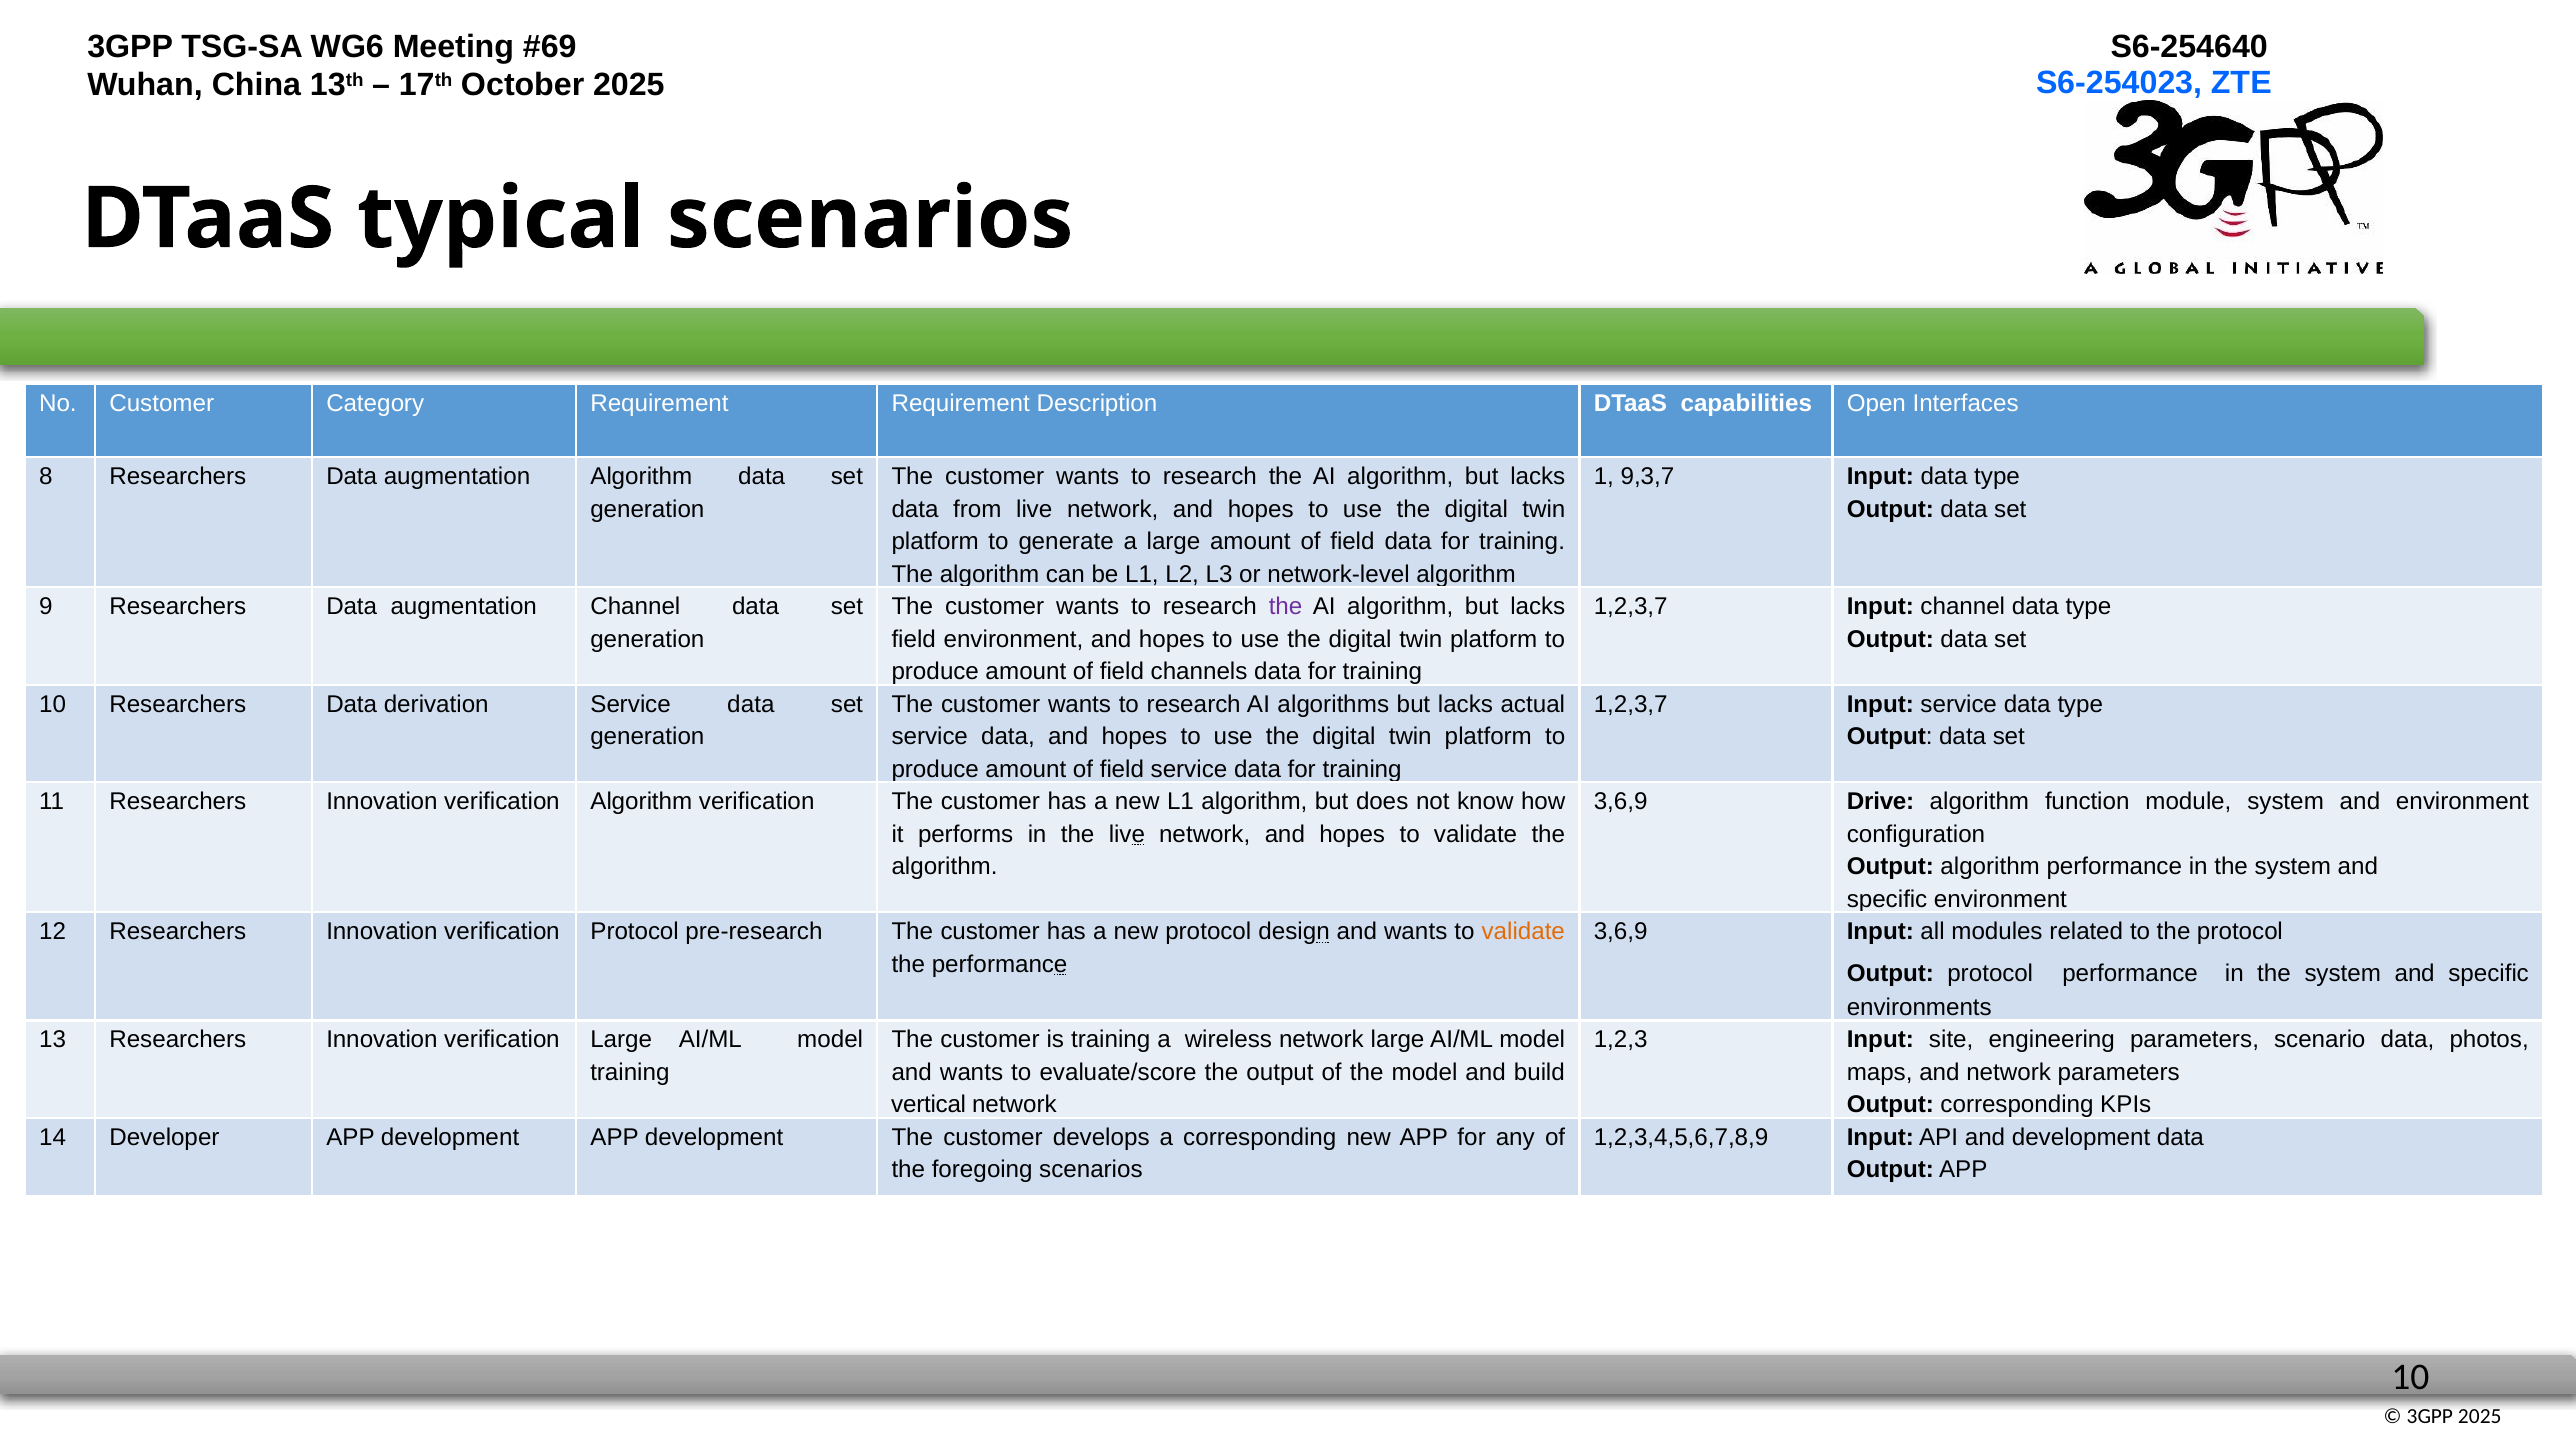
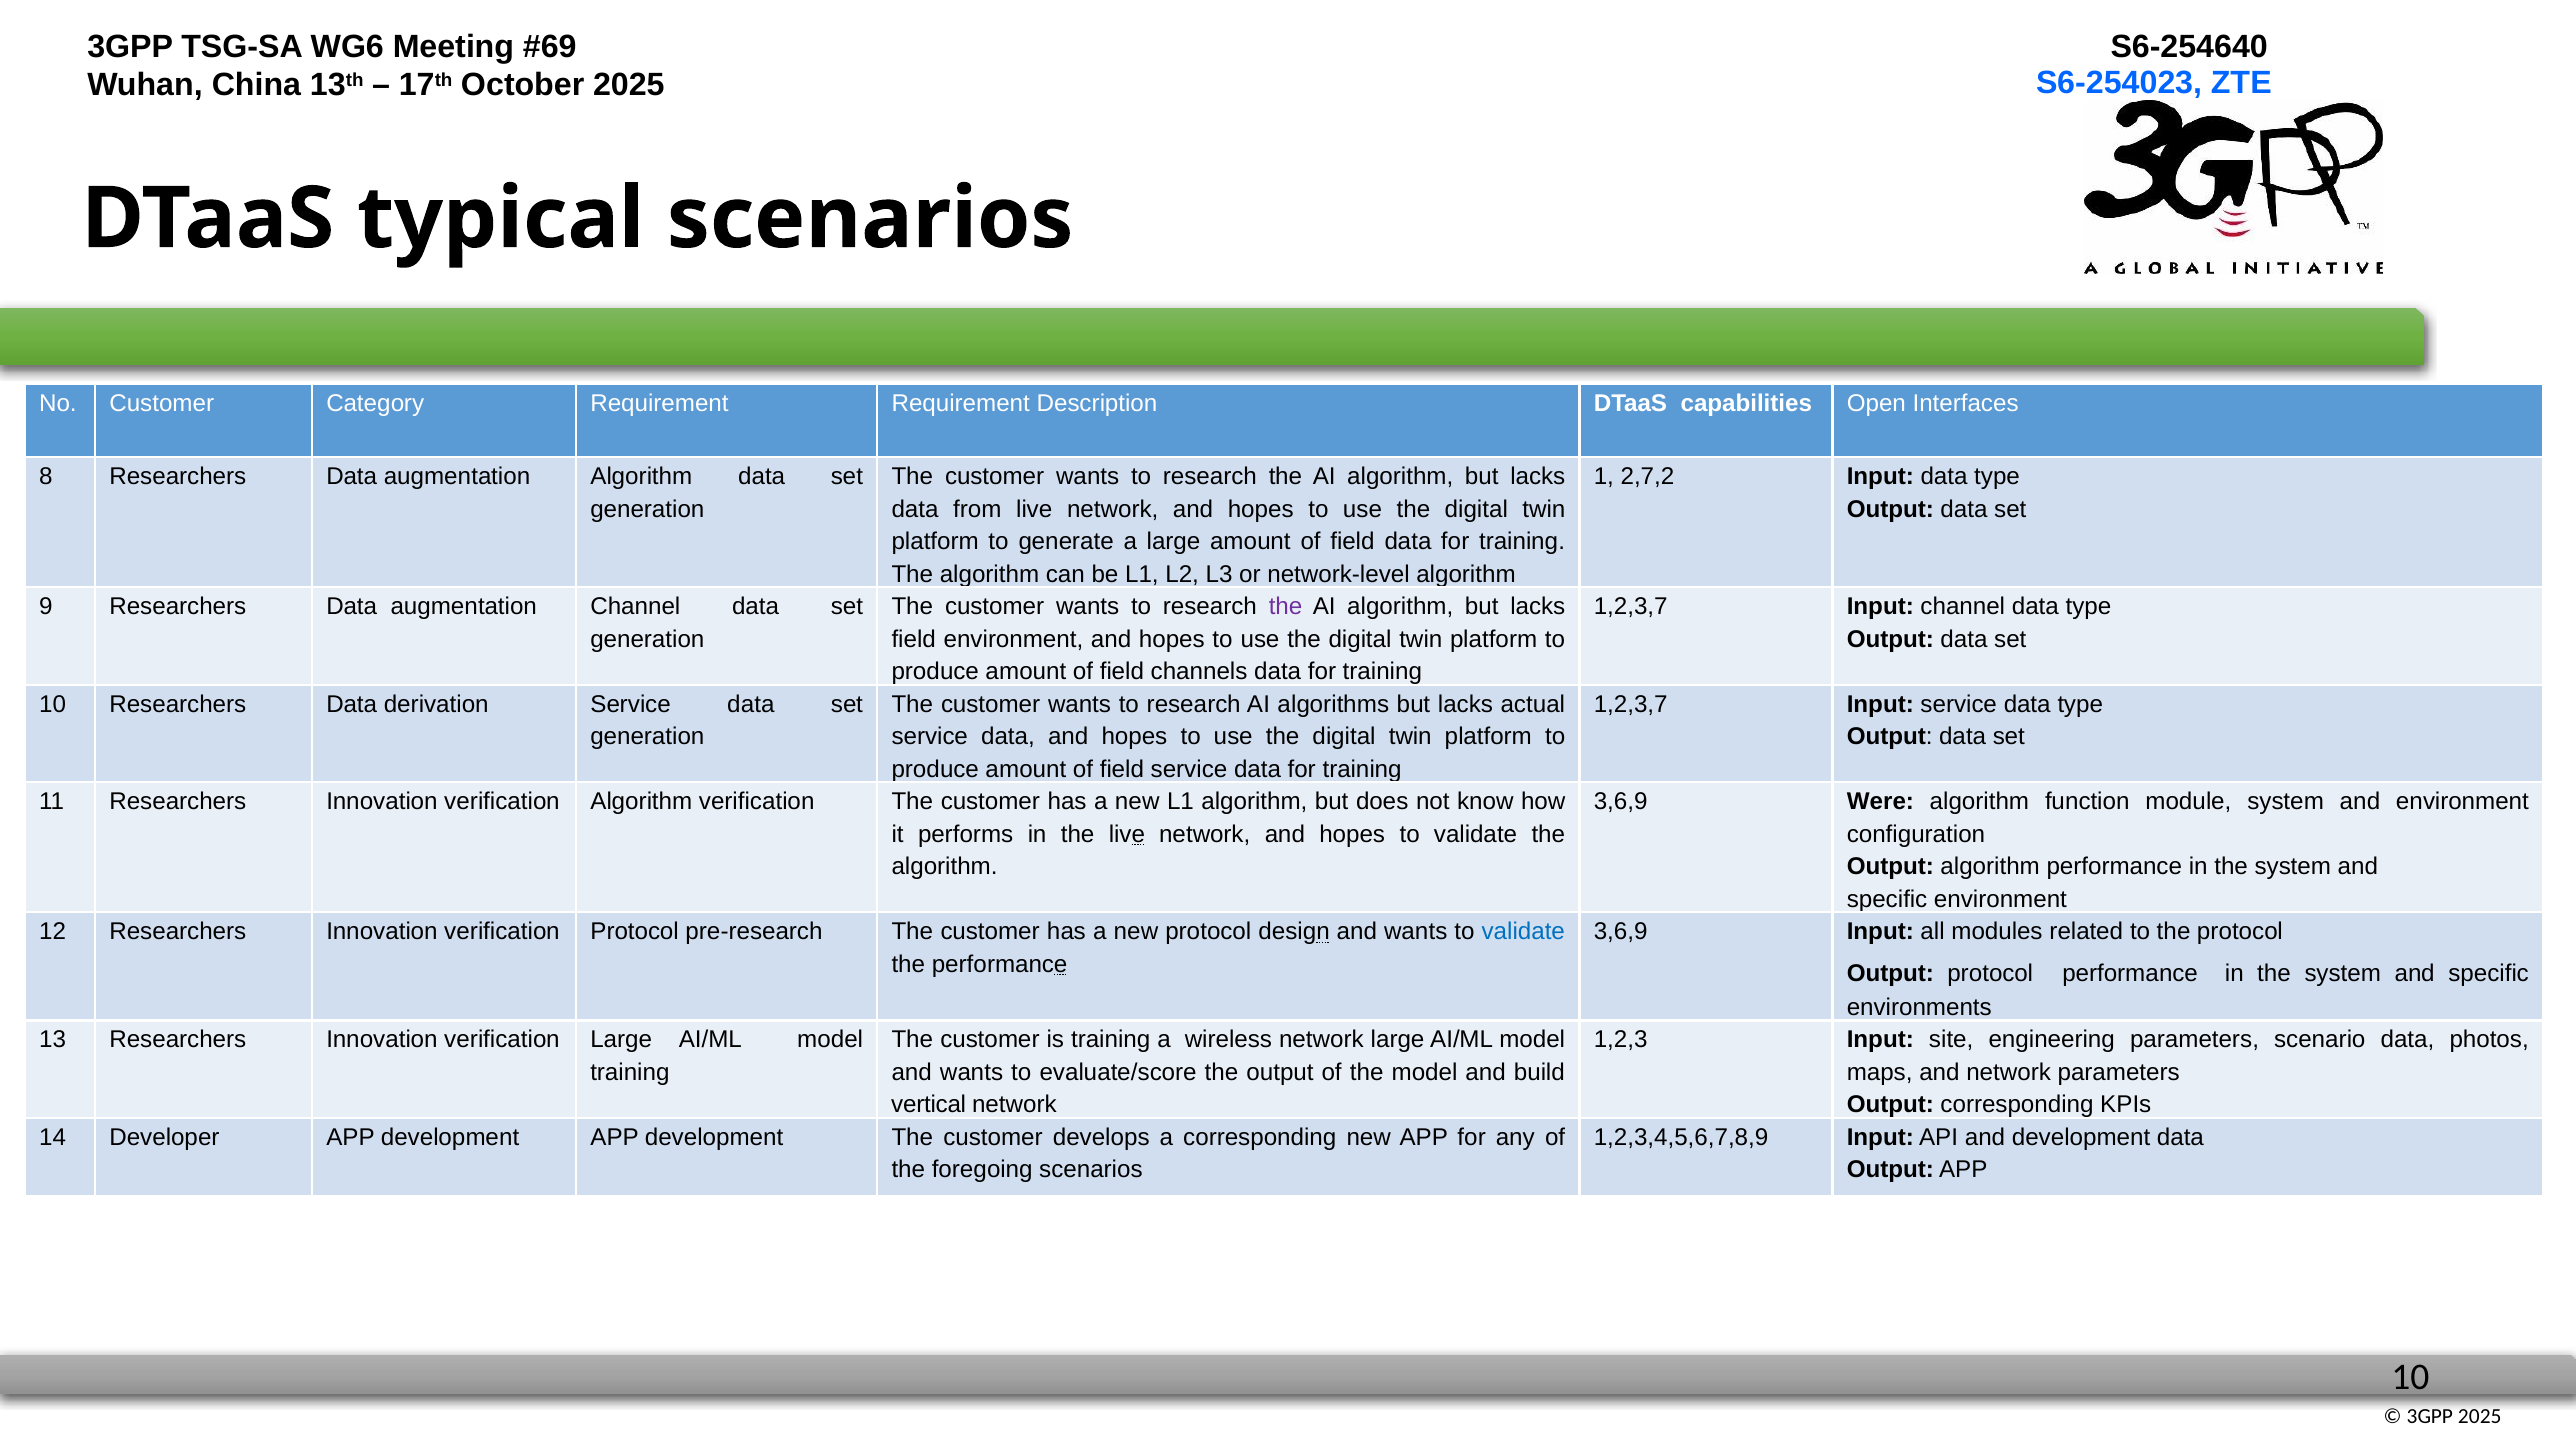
9,3,7: 9,3,7 -> 2,7,2 (1647, 477)
Drive: Drive -> Were (1880, 802)
validate colour: orange -> blue (1523, 932)
